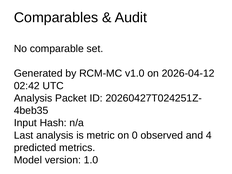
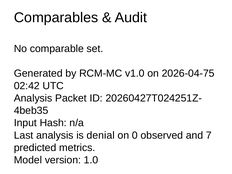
2026-04-12: 2026-04-12 -> 2026-04-75 (188, 73)
metric: metric -> denial (101, 135)
4: 4 -> 7 (209, 135)
